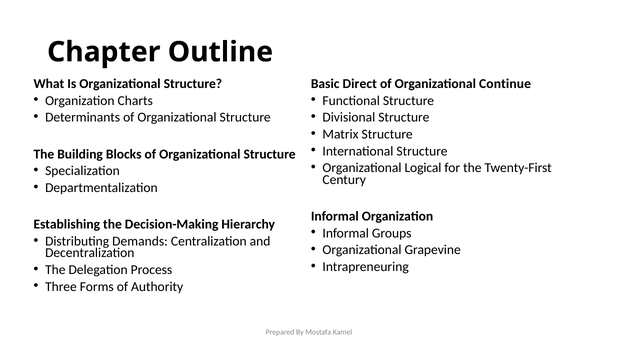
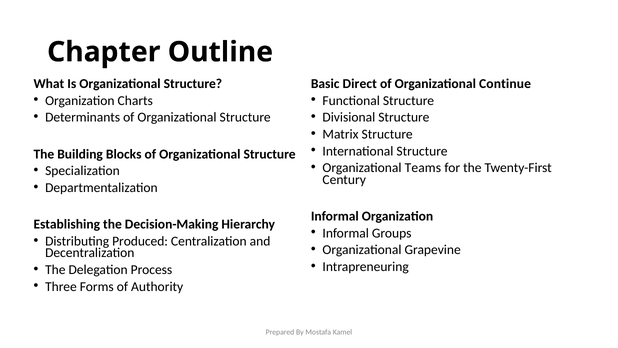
Logical: Logical -> Teams (423, 168)
Demands: Demands -> Produced (140, 241)
